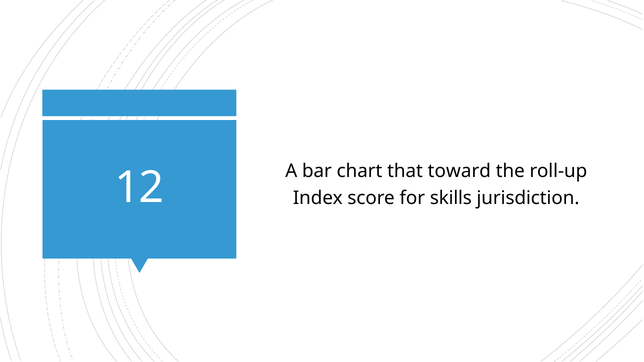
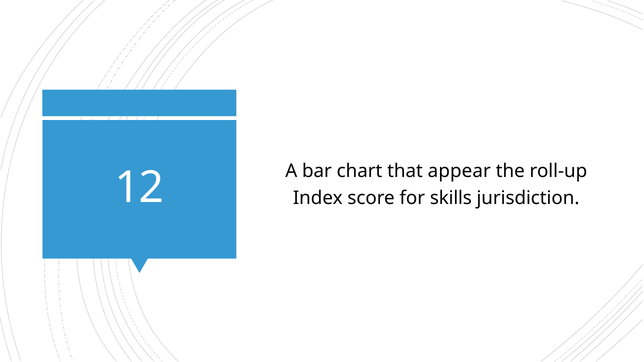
toward: toward -> appear (459, 171)
